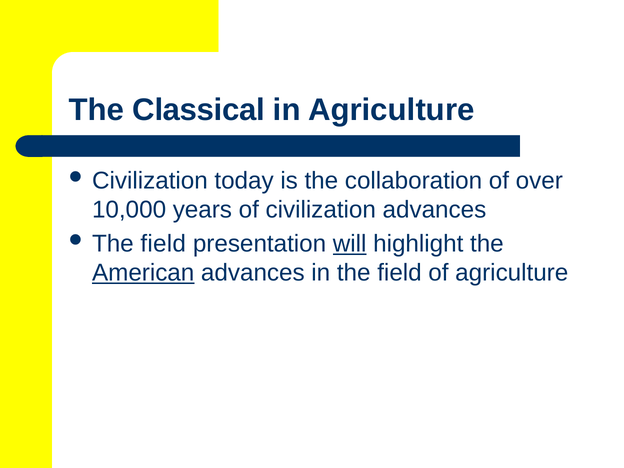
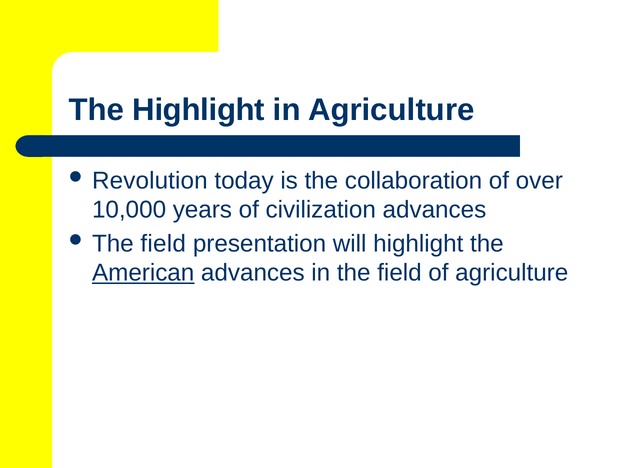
The Classical: Classical -> Highlight (199, 110)
Civilization: Civilization -> Revolution (150, 181)
will underline: present -> none (350, 244)
